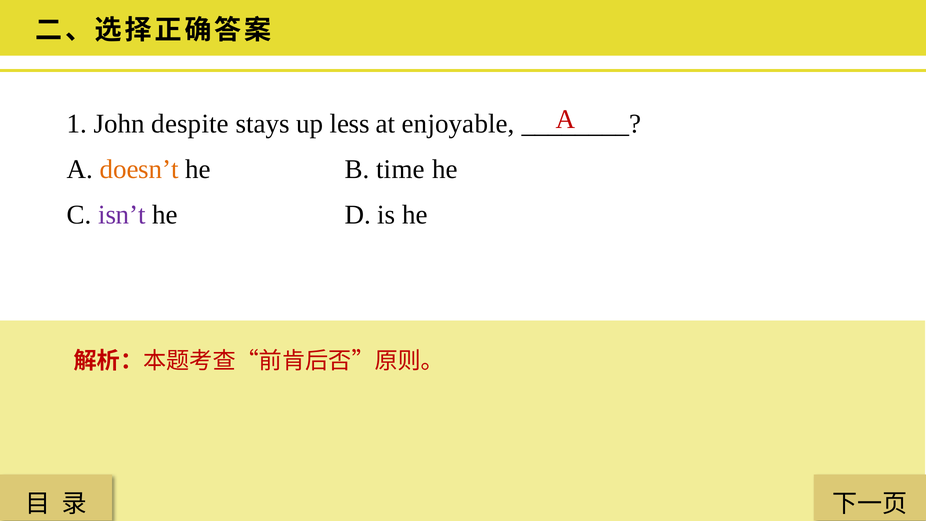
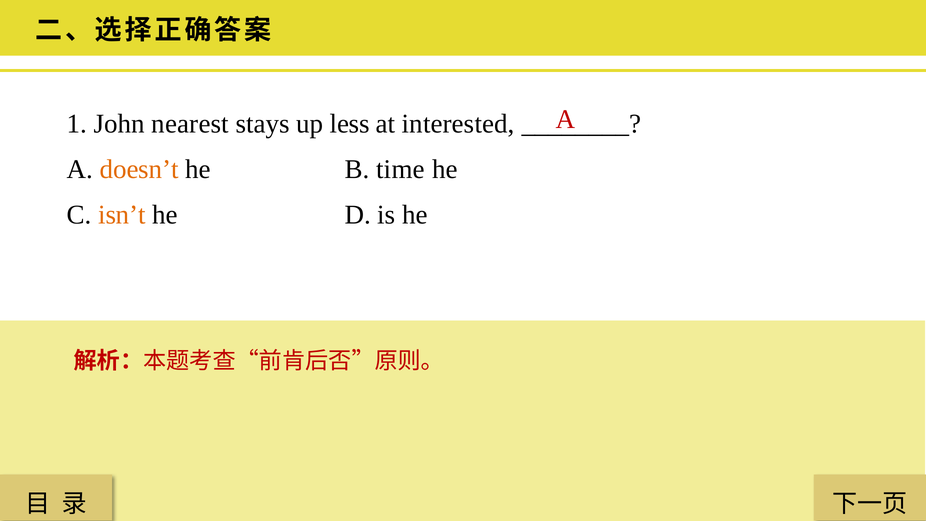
despite: despite -> nearest (190, 124)
enjoyable: enjoyable -> interested (458, 124)
isn’t colour: purple -> orange (122, 215)
